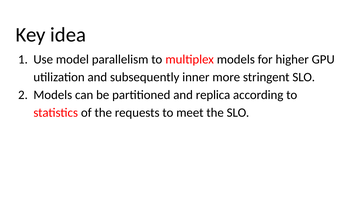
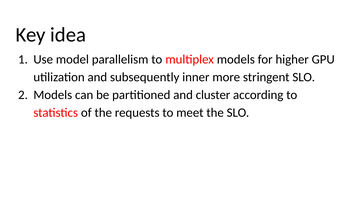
replica: replica -> cluster (213, 95)
